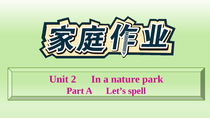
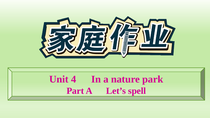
2: 2 -> 4 (74, 79)
